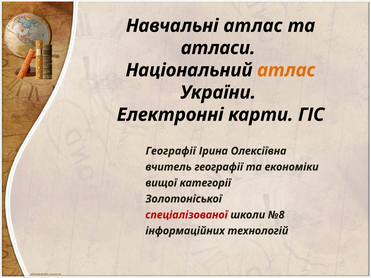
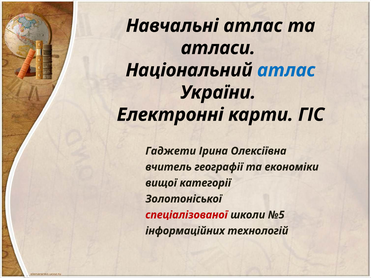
атлас colour: orange -> blue (286, 70)
Географії: Географії -> Гаджети (171, 151)
№8: №8 -> №5 (276, 215)
